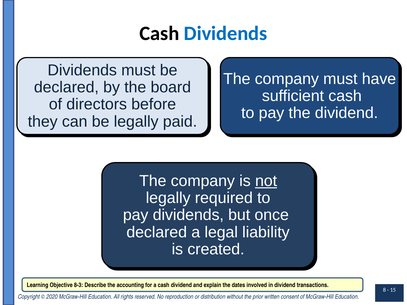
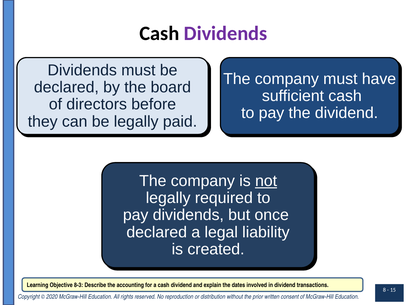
Dividends colour: blue -> purple (226, 34)
